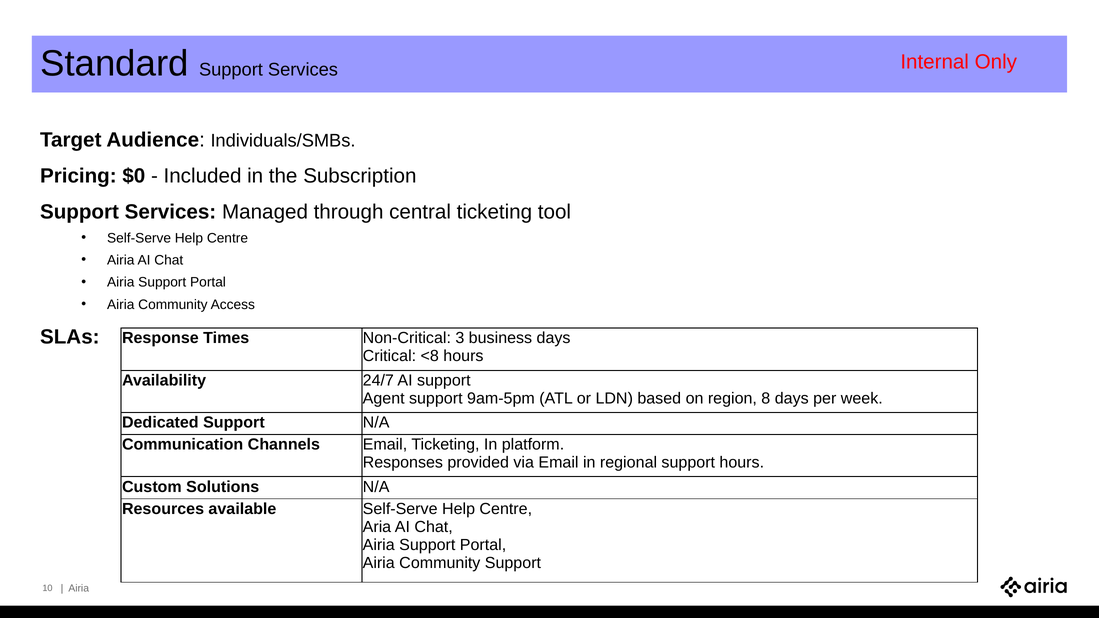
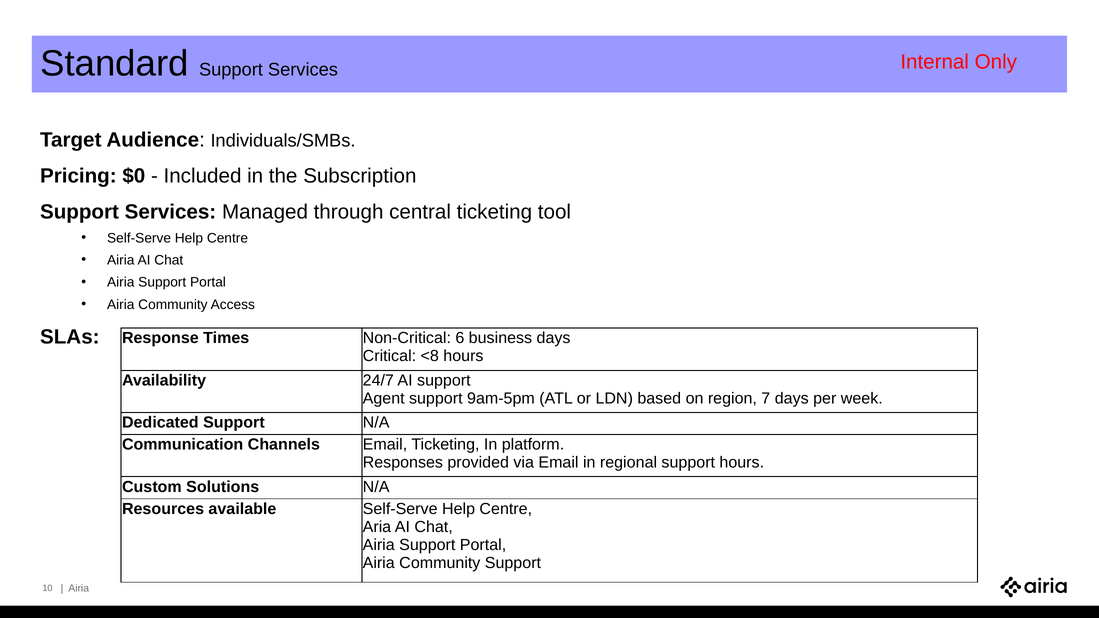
3: 3 -> 6 (460, 338)
8: 8 -> 7 (766, 399)
